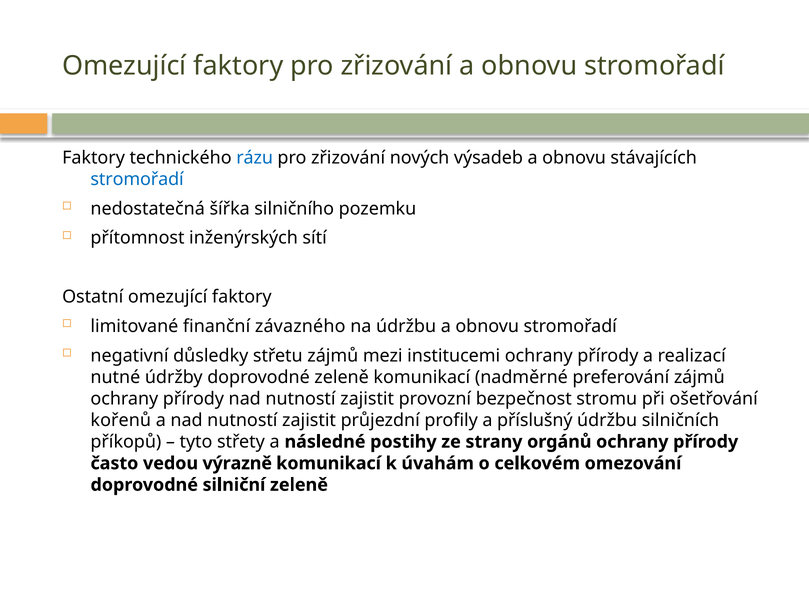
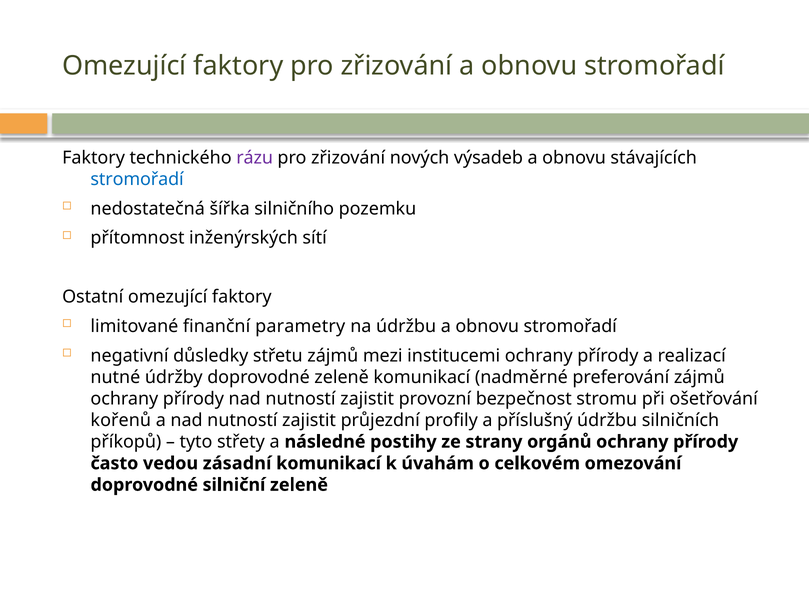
rázu colour: blue -> purple (255, 158)
závazného: závazného -> parametry (300, 326)
výrazně: výrazně -> zásadní (237, 463)
